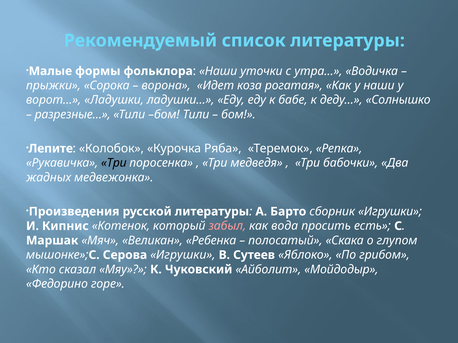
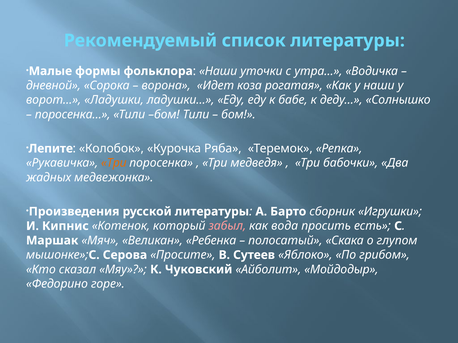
прыжки: прыжки -> дневной (53, 86)
разрезные…: разрезные… -> поросенка… (73, 115)
Три colour: black -> orange (114, 163)
Серова Игрушки: Игрушки -> Просите (183, 255)
